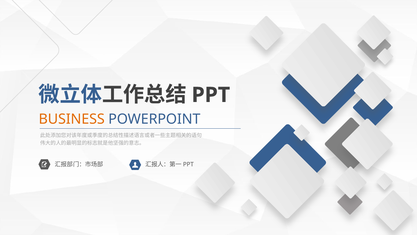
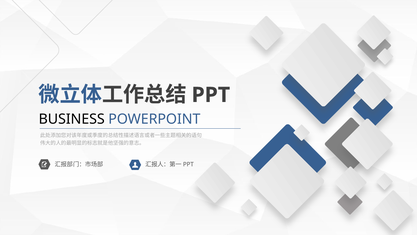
BUSINESS colour: orange -> black (72, 119)
